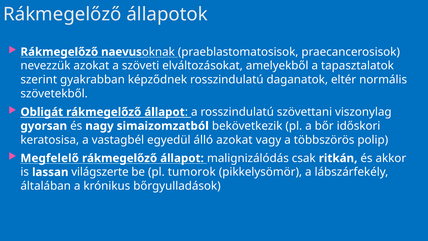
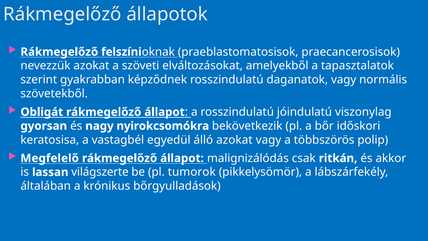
naevus: naevus -> felszíni (121, 52)
daganatok eltér: eltér -> vagy (344, 80)
szövettani: szövettani -> jóindulatú (304, 112)
simaizomzatból: simaizomzatból -> nyirokcsomókra (163, 126)
